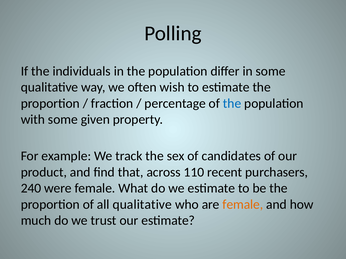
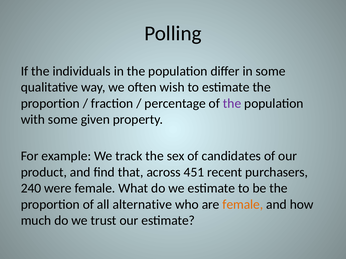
the colour: blue -> purple (232, 104)
110: 110 -> 451 (194, 172)
all qualitative: qualitative -> alternative (142, 205)
